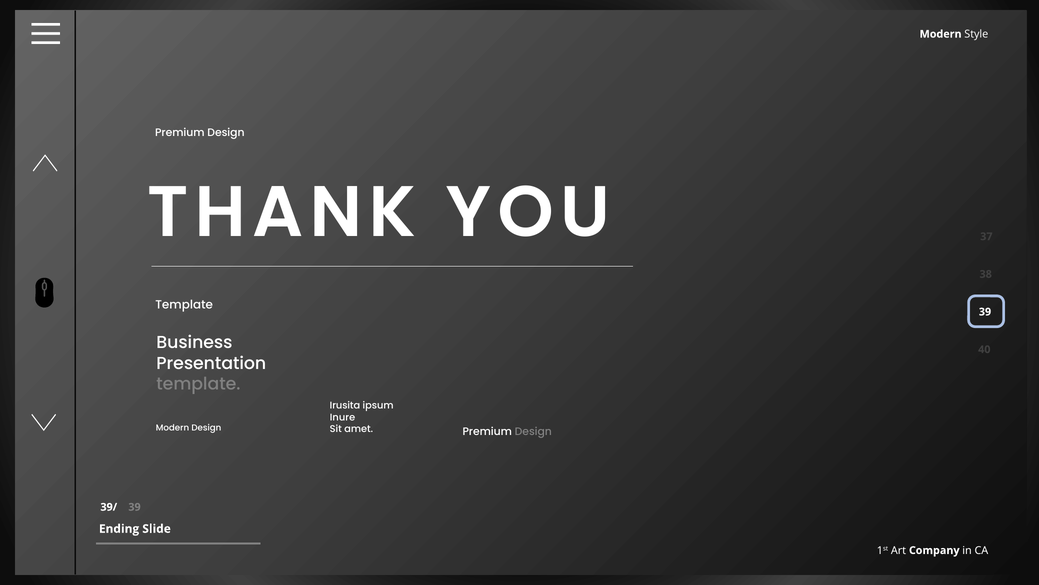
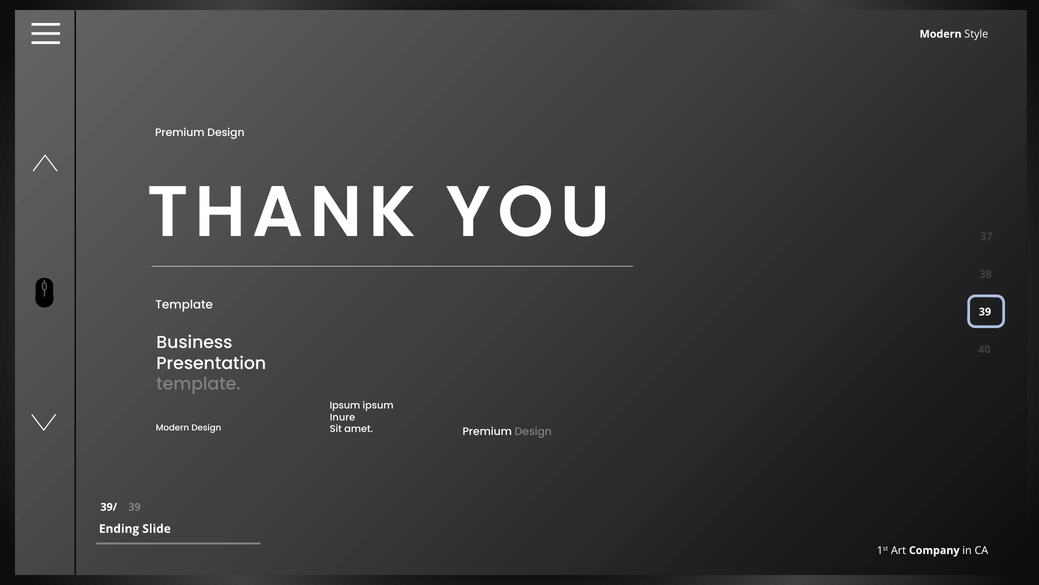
Irusita: Irusita -> Ipsum (345, 405)
